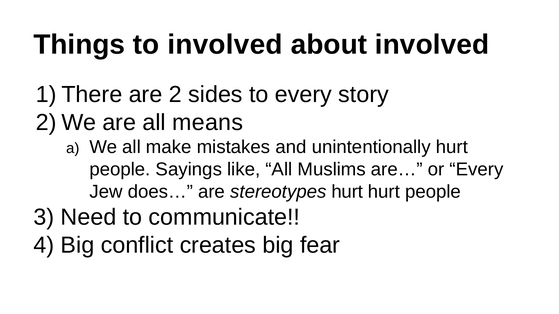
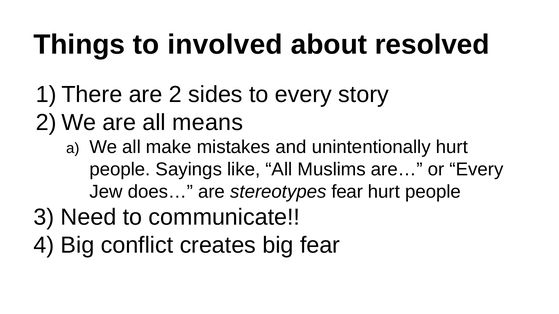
about involved: involved -> resolved (432, 45)
stereotypes hurt: hurt -> fear (347, 192)
